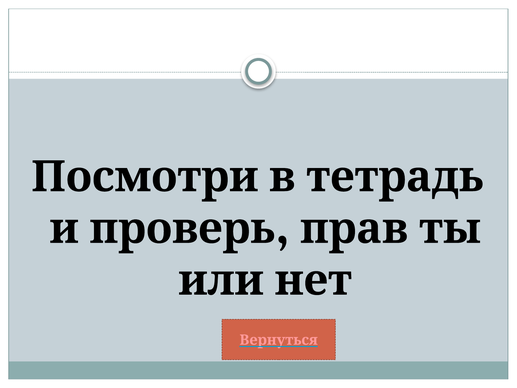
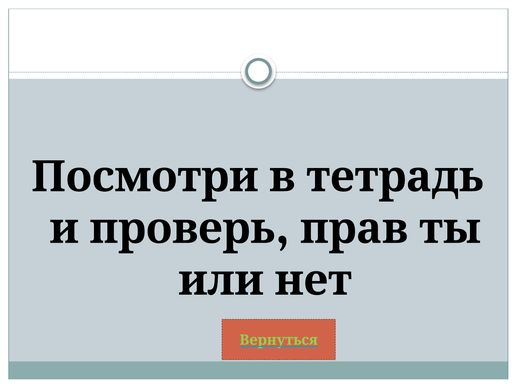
Вернуться colour: pink -> light green (279, 340)
